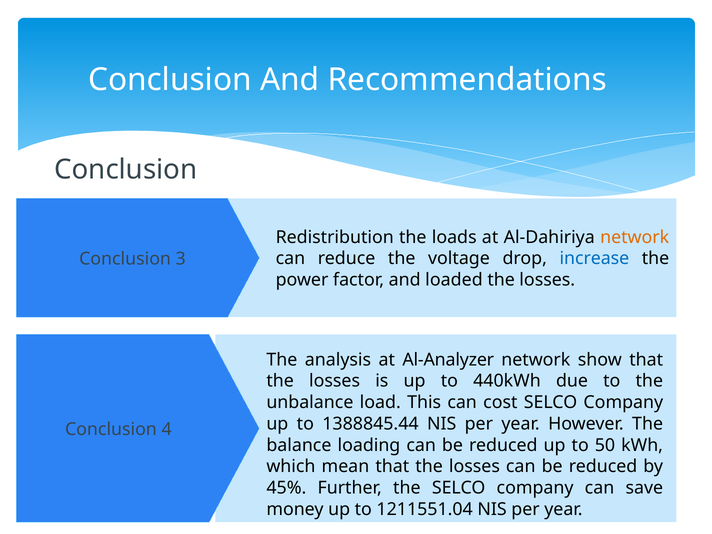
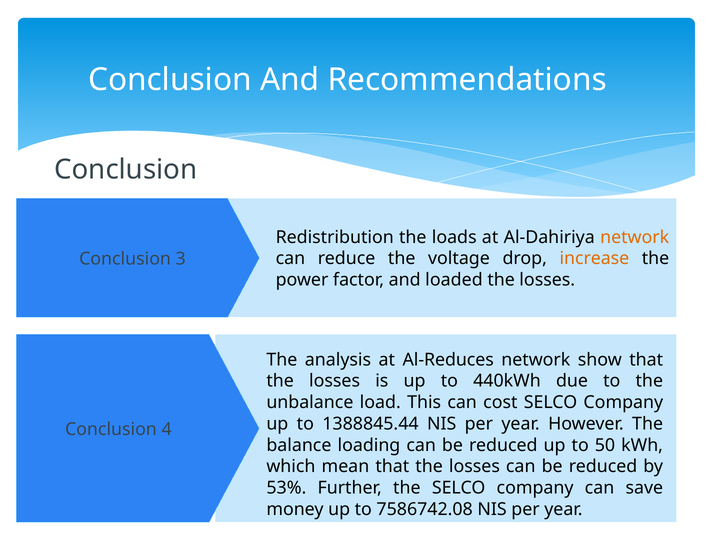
increase colour: blue -> orange (594, 259)
Al-Analyzer: Al-Analyzer -> Al-Reduces (448, 360)
45%: 45% -> 53% (286, 488)
1211551.04: 1211551.04 -> 7586742.08 (425, 509)
